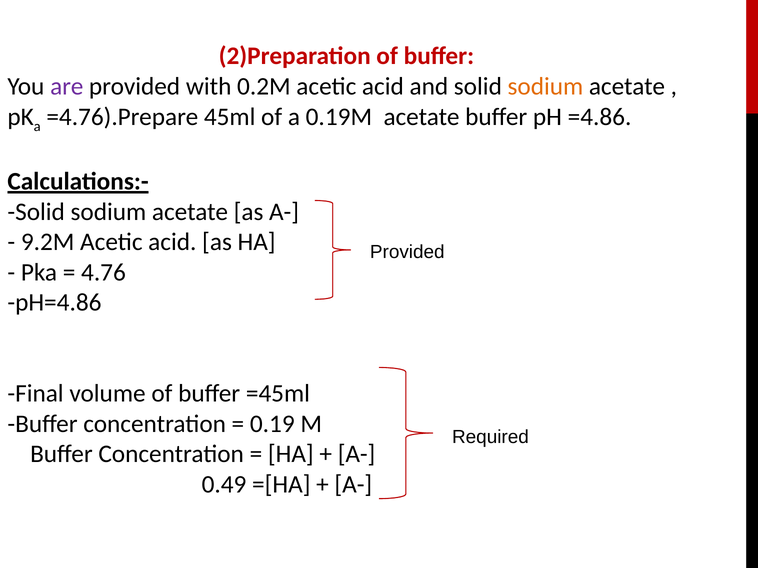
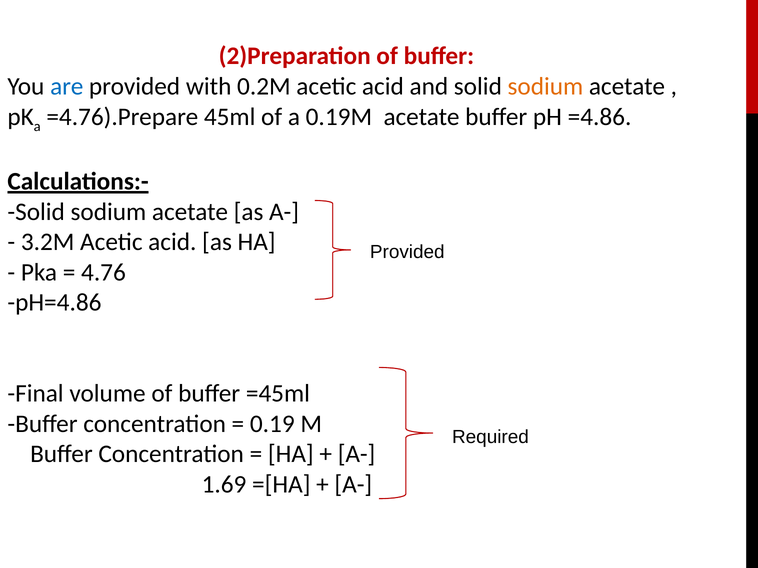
are colour: purple -> blue (67, 86)
9.2M: 9.2M -> 3.2M (48, 242)
0.49: 0.49 -> 1.69 (224, 485)
